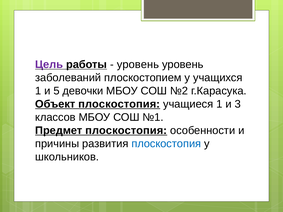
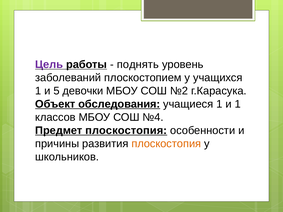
уровень: уровень -> поднять (138, 64)
Объект плоскостопия: плоскостопия -> обследования (119, 104)
и 3: 3 -> 1 (238, 104)
№1: №1 -> №4 (153, 117)
плоскостопия colour: blue -> orange (166, 144)
